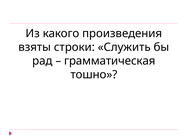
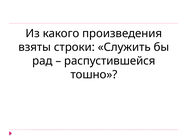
грамматическая: грамматическая -> распустившейся (110, 61)
